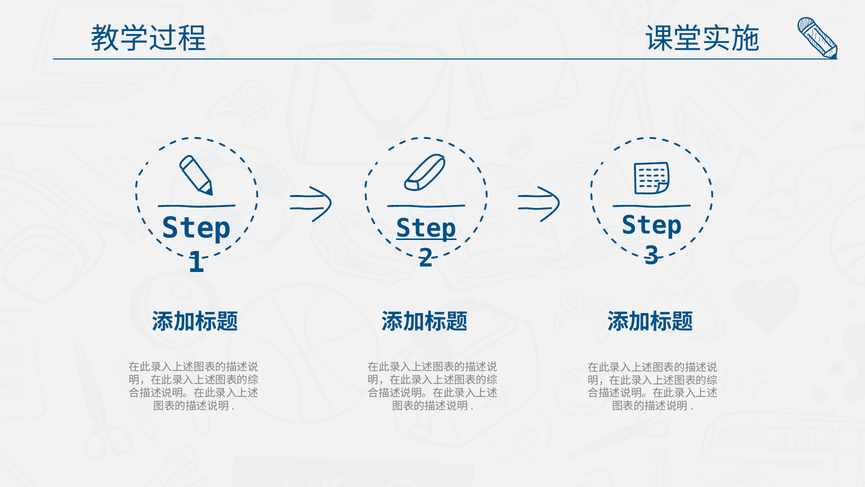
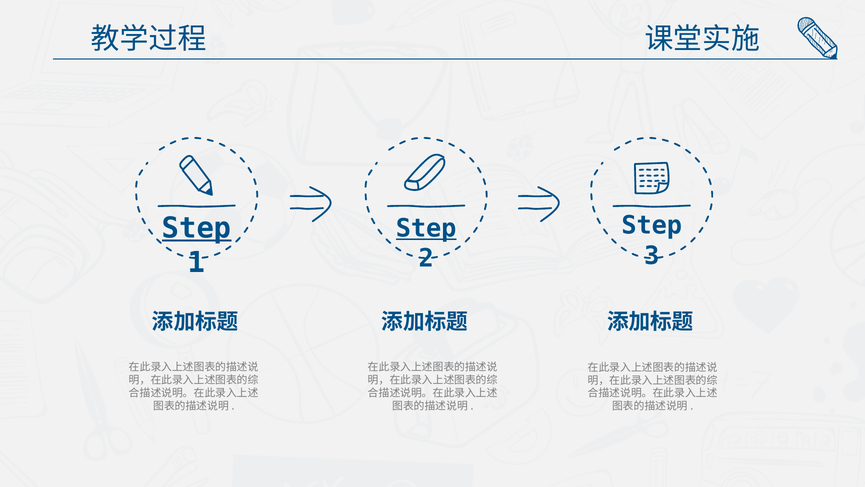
Step underline: none -> present (197, 228)
